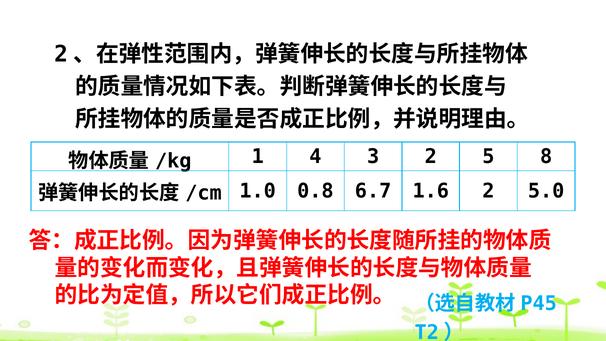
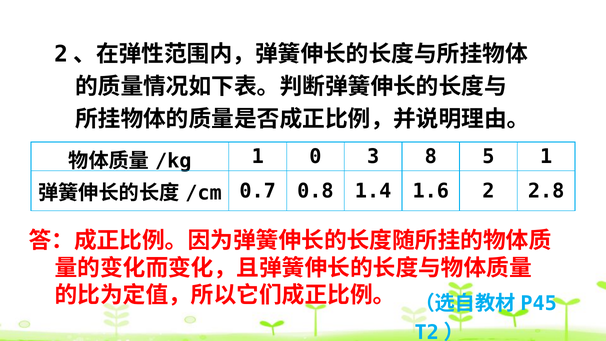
4: 4 -> 0 (315, 157)
3 2: 2 -> 8 (431, 157)
5 8: 8 -> 1 (546, 157)
1.0: 1.0 -> 0.7 (258, 191)
6.7: 6.7 -> 1.4 (373, 191)
5.0: 5.0 -> 2.8 (546, 191)
